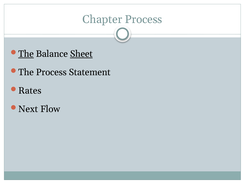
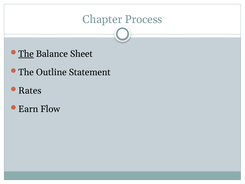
Sheet underline: present -> none (81, 54)
The Process: Process -> Outline (51, 72)
Next: Next -> Earn (28, 109)
